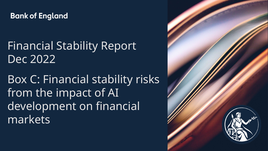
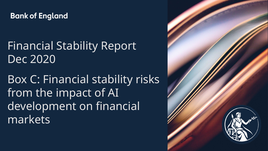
2022: 2022 -> 2020 (43, 59)
